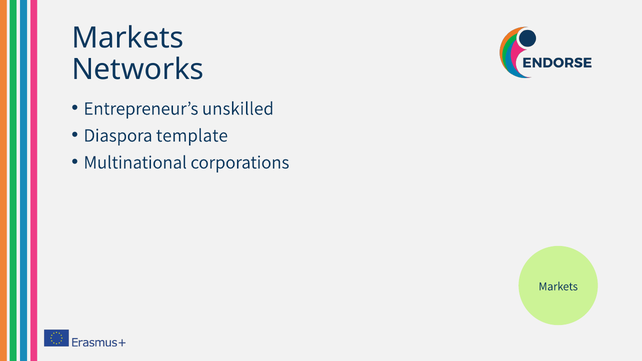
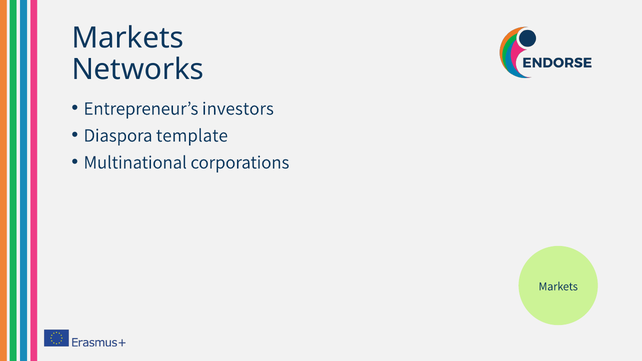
unskilled: unskilled -> investors (238, 109)
